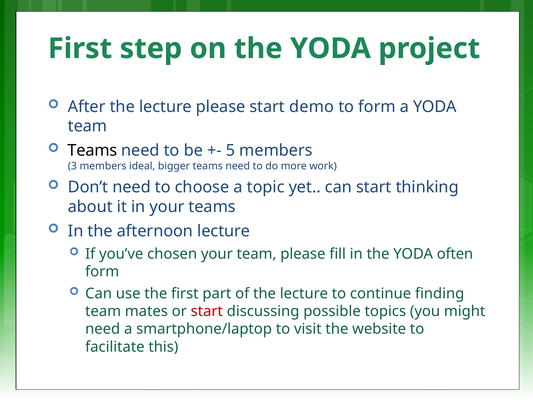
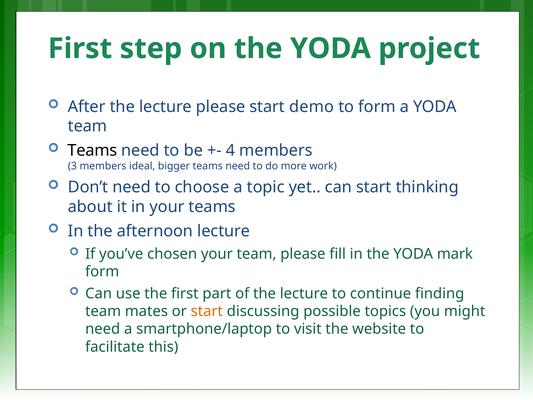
5: 5 -> 4 (230, 150)
often: often -> mark (455, 254)
start colour: red -> orange (207, 311)
